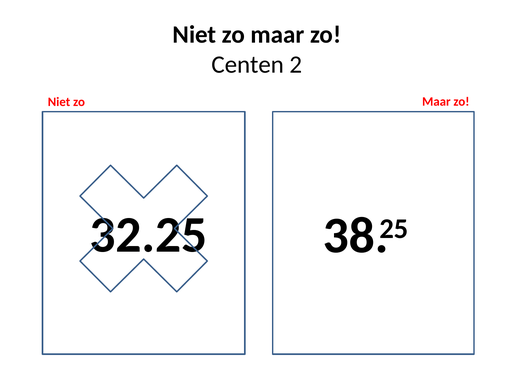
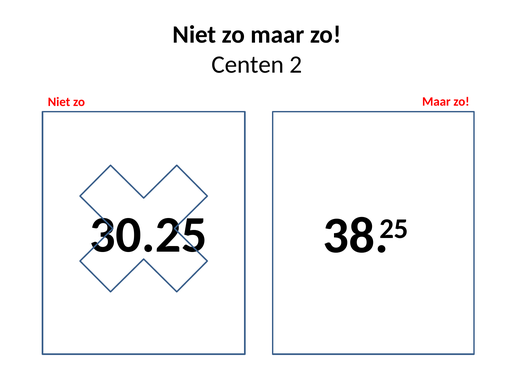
32.25: 32.25 -> 30.25 (148, 235)
